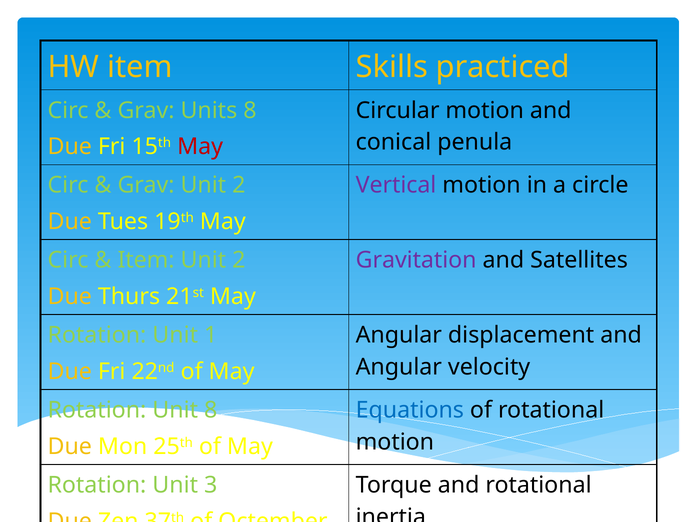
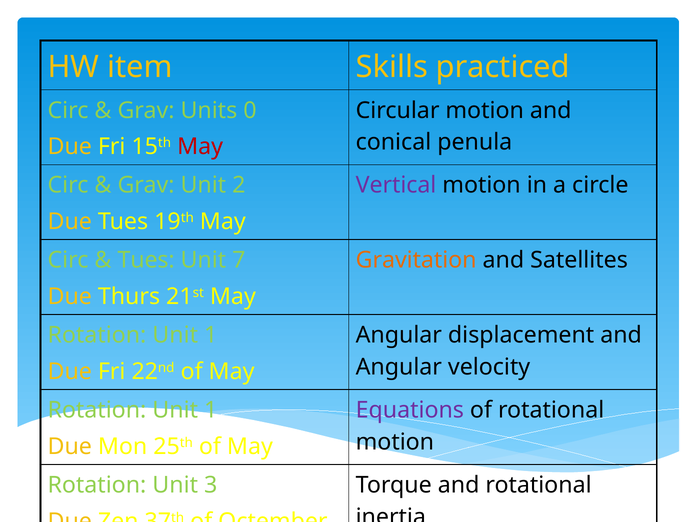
Units 8: 8 -> 0 (250, 110)
Item: Item -> Tues (146, 260)
2: 2 -> 7 (239, 260)
Gravitation colour: purple -> orange (416, 260)
8: 8 -> 1 (211, 410)
Equations colour: blue -> purple (410, 410)
